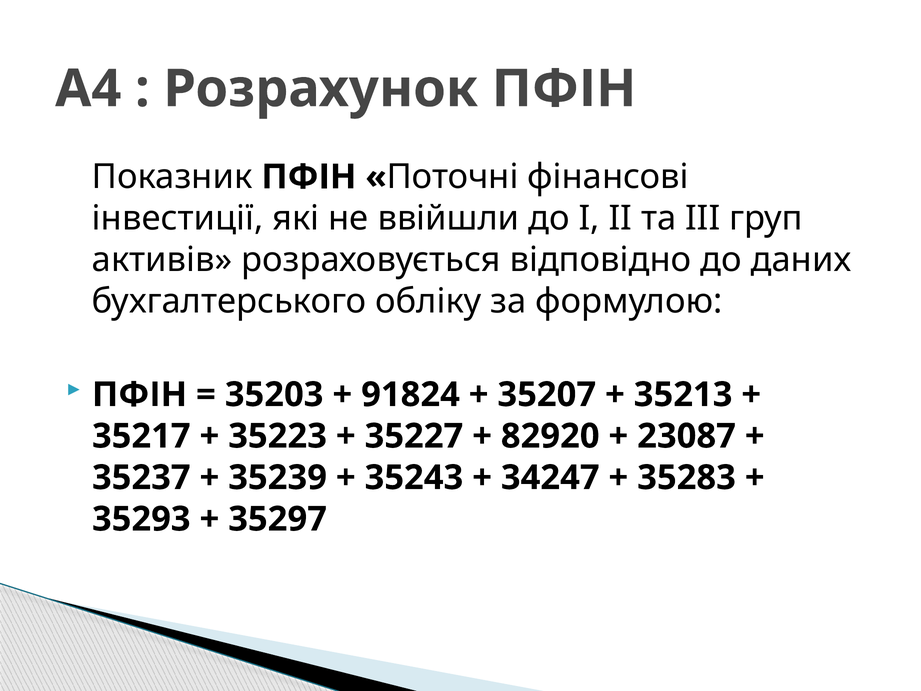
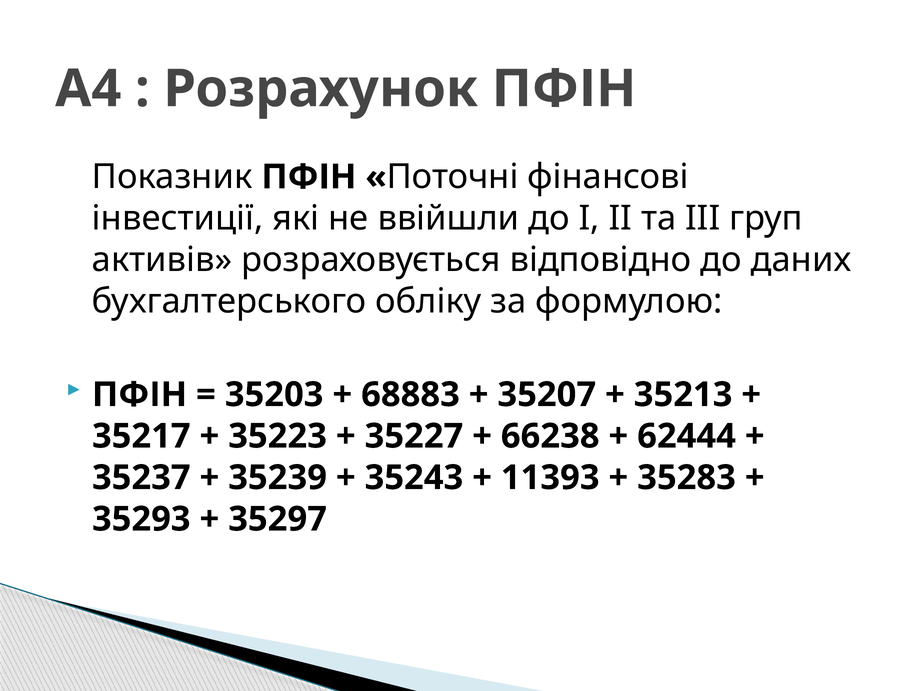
91824: 91824 -> 68883 (411, 395)
82920: 82920 -> 66238 (550, 436)
23087: 23087 -> 62444 (687, 436)
34247: 34247 -> 11393 (550, 477)
